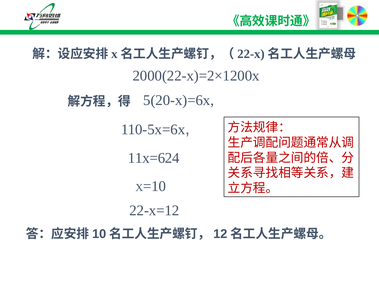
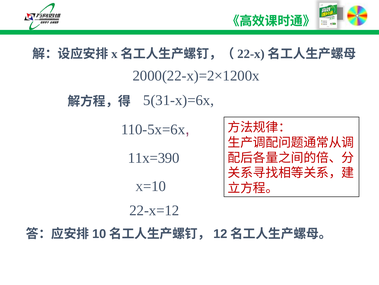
5(20-x)=6x: 5(20-x)=6x -> 5(31-x)=6x (179, 100)
11x=624: 11x=624 -> 11x=390 (154, 158)
